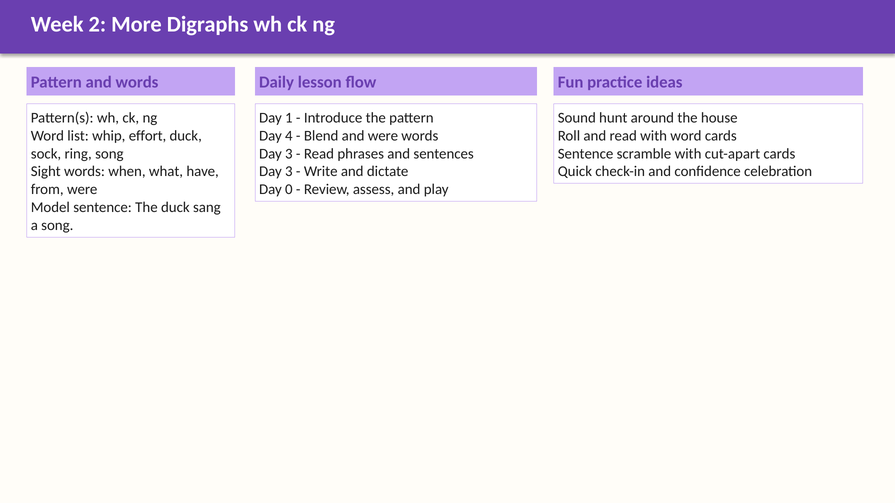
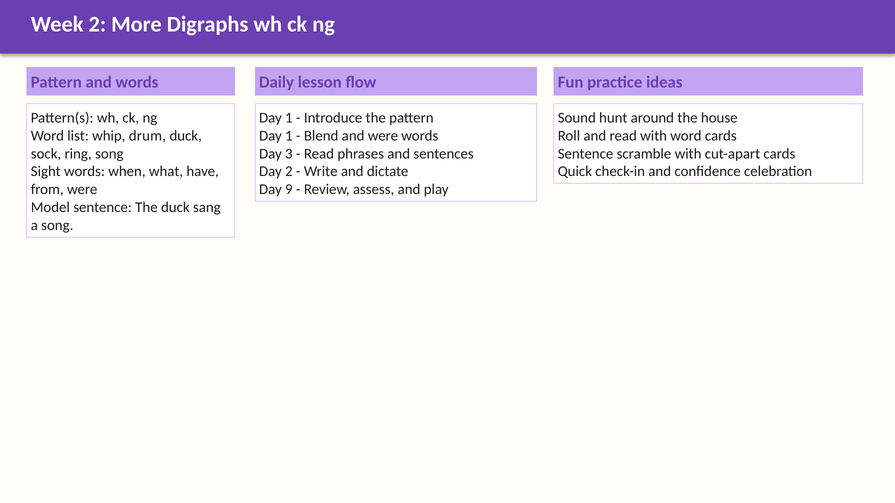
effort: effort -> drum (147, 136)
4: 4 -> 1 (289, 136)
3: 3 -> 2 (289, 172)
0: 0 -> 9 (289, 190)
